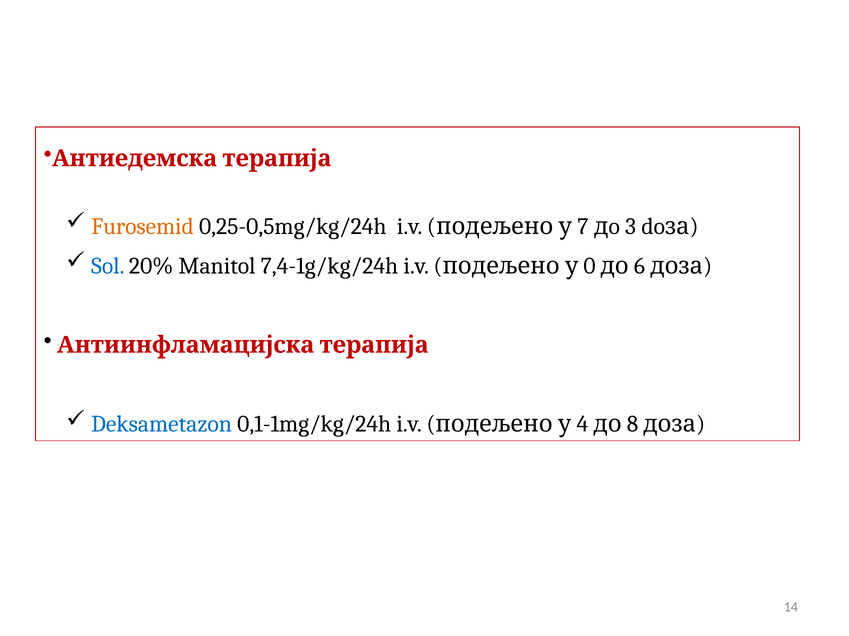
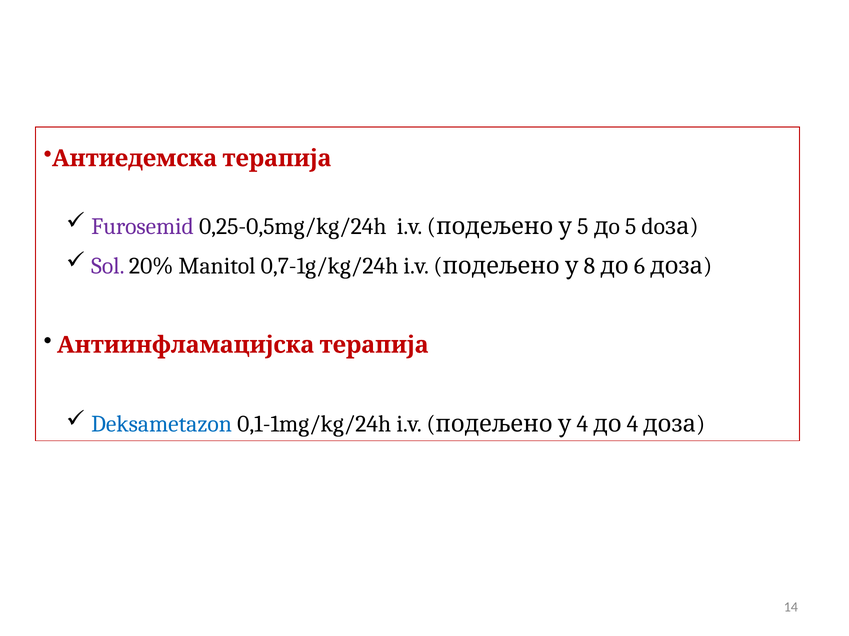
Furosemid colour: orange -> purple (143, 227)
7: 7 -> 5 (583, 227)
3: 3 -> 5 (631, 227)
Sol colour: blue -> purple (108, 266)
7,4-1g/kg/24h: 7,4-1g/kg/24h -> 0,7-1g/kg/24h (329, 266)
0: 0 -> 8 (589, 266)
4 8: 8 -> 4 (633, 425)
